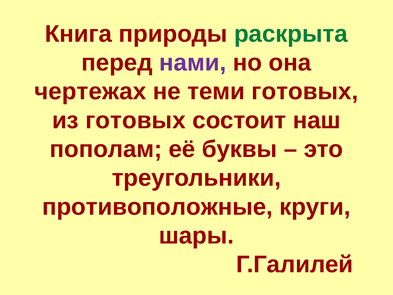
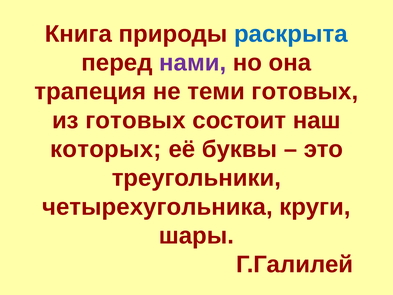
раскрыта colour: green -> blue (291, 34)
чертежах: чертежах -> трапеция (90, 91)
пополам: пополам -> которых (106, 149)
противоположные: противоположные -> четырехугольника (157, 207)
